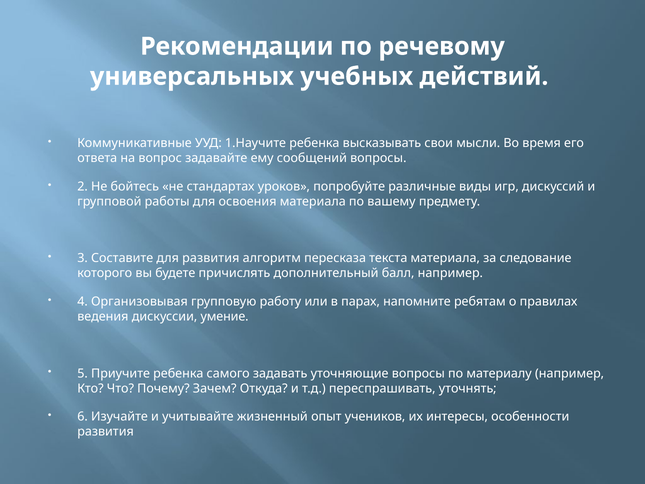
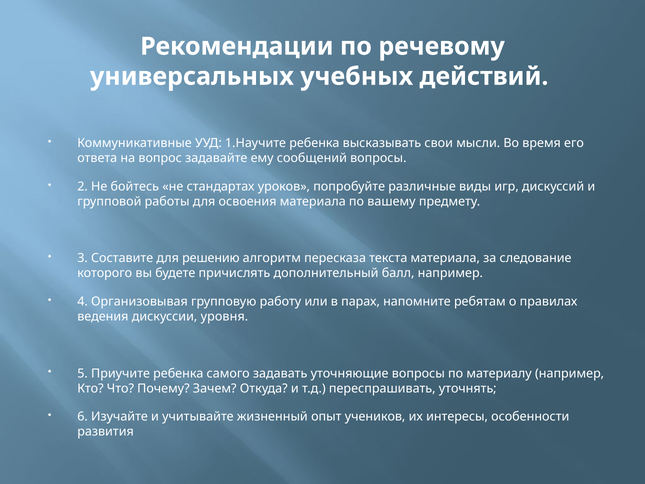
для развития: развития -> решению (211, 258)
умение: умение -> уровня (224, 317)
